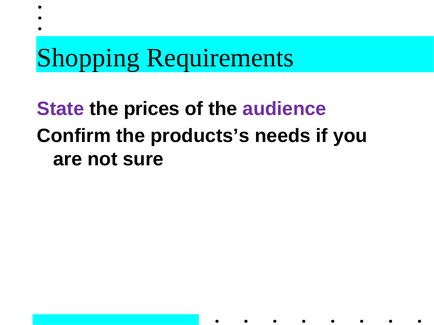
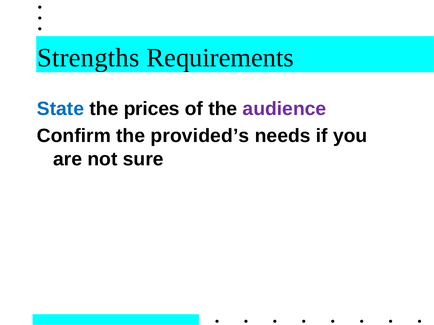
Shopping: Shopping -> Strengths (88, 58)
State colour: purple -> blue (60, 109)
products’s: products’s -> provided’s (200, 136)
